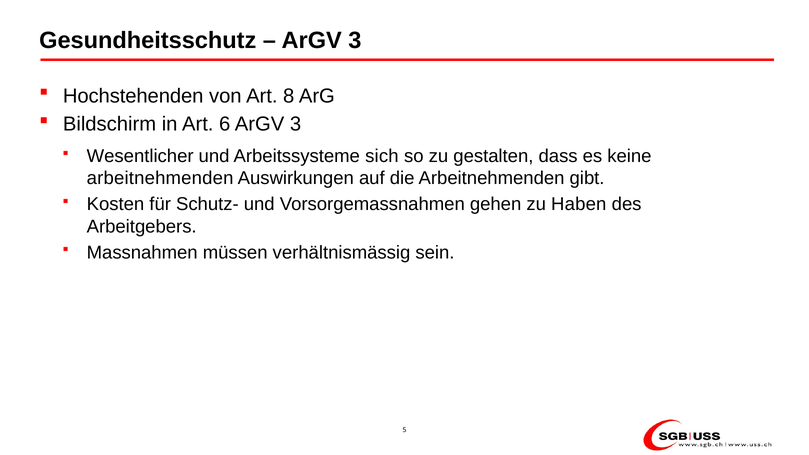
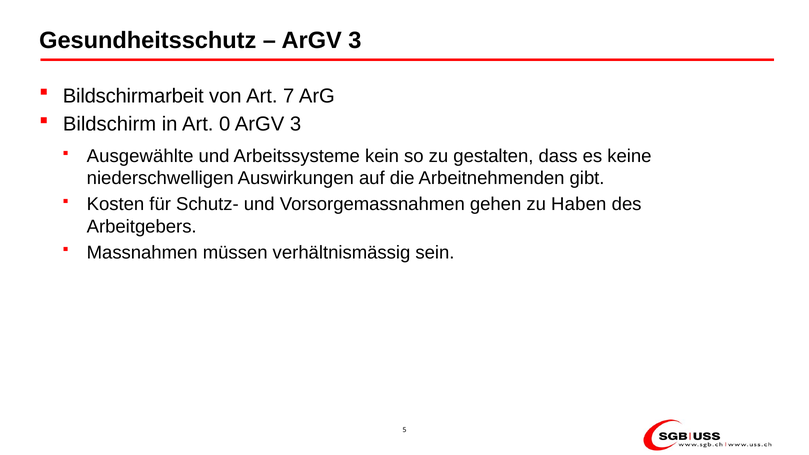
Hochstehenden: Hochstehenden -> Bildschirmarbeit (133, 96)
8: 8 -> 7 (289, 96)
6: 6 -> 0 (225, 124)
Wesentlicher: Wesentlicher -> Ausgewählte (140, 156)
sich: sich -> kein (382, 156)
arbeitnehmenden: arbeitnehmenden -> niederschwelligen (160, 178)
